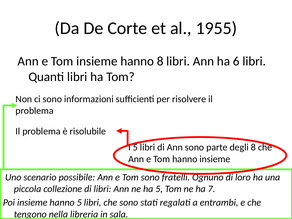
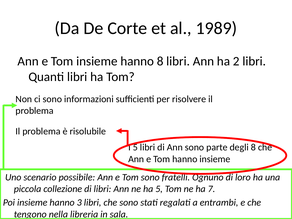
1955: 1955 -> 1989 (216, 28)
6: 6 -> 2 (236, 61)
hanno 5: 5 -> 3 (79, 203)
